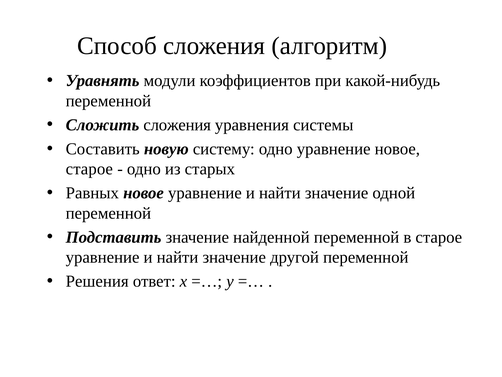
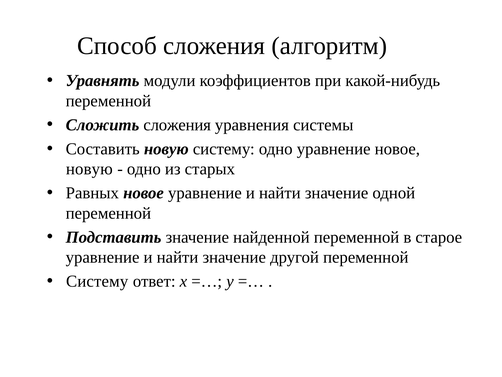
старое: старое -> новую (89, 169)
Решения: Решения -> Систему (97, 281)
